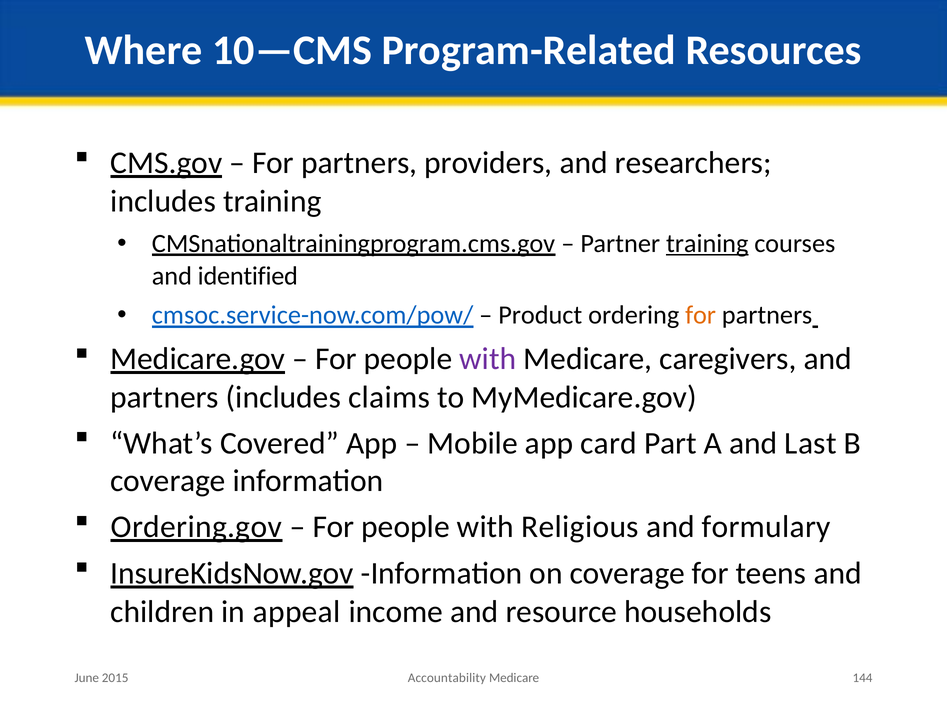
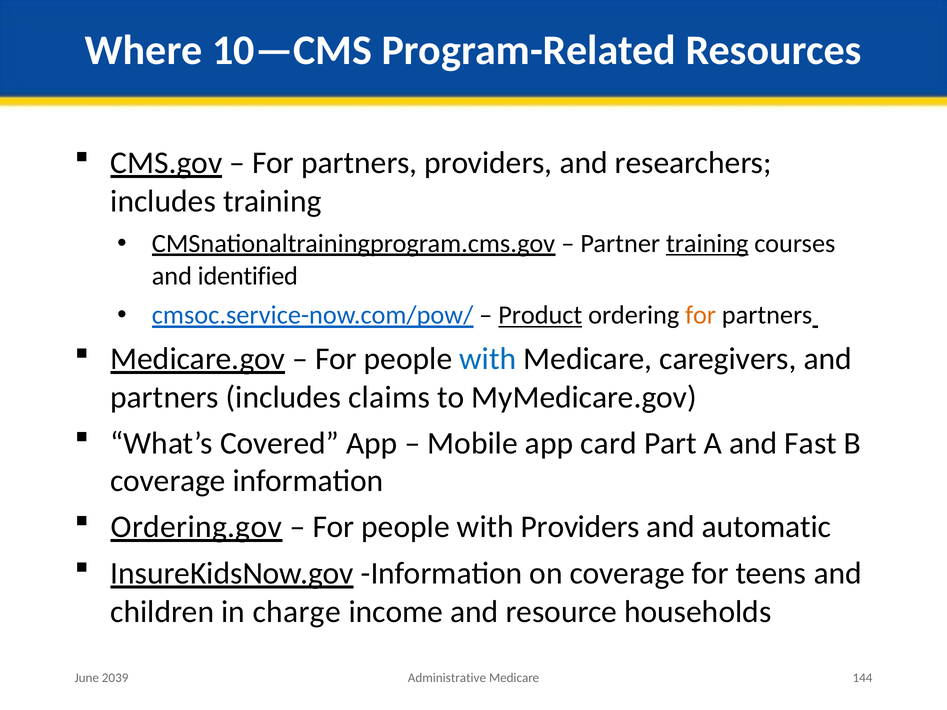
Product underline: none -> present (540, 315)
with colour: purple -> blue (488, 359)
Last: Last -> Fast (811, 443)
with Religious: Religious -> Providers (580, 527)
formulary: formulary -> automatic (767, 527)
appeal: appeal -> charge (297, 612)
2015: 2015 -> 2039 (115, 678)
Accountability: Accountability -> Administrative (447, 678)
